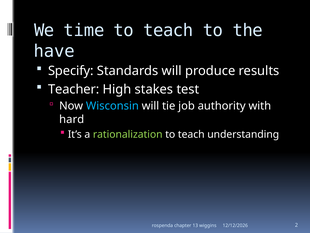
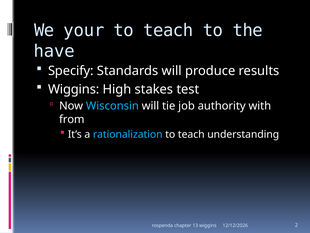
time: time -> your (84, 30)
Teacher: Teacher -> Wiggins (74, 89)
hard: hard -> from (72, 119)
rationalization colour: light green -> light blue (128, 134)
